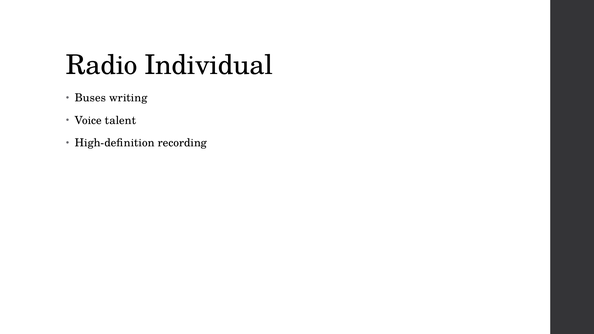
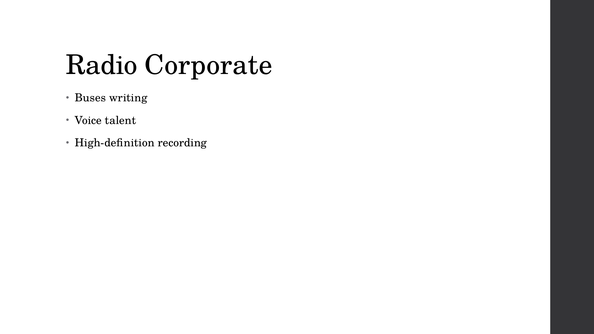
Individual: Individual -> Corporate (208, 65)
